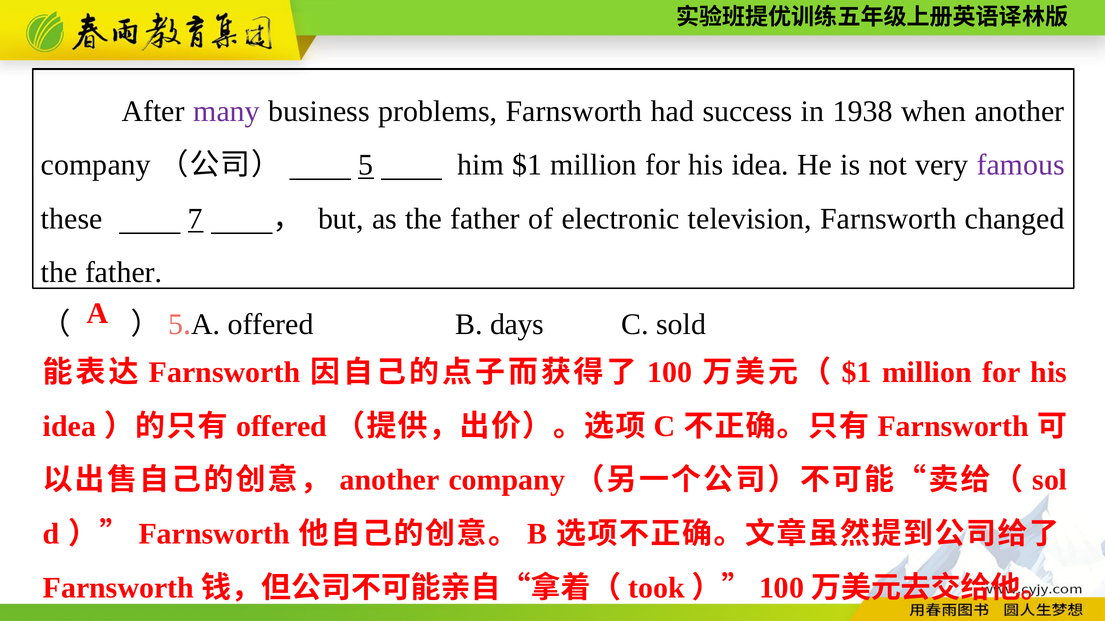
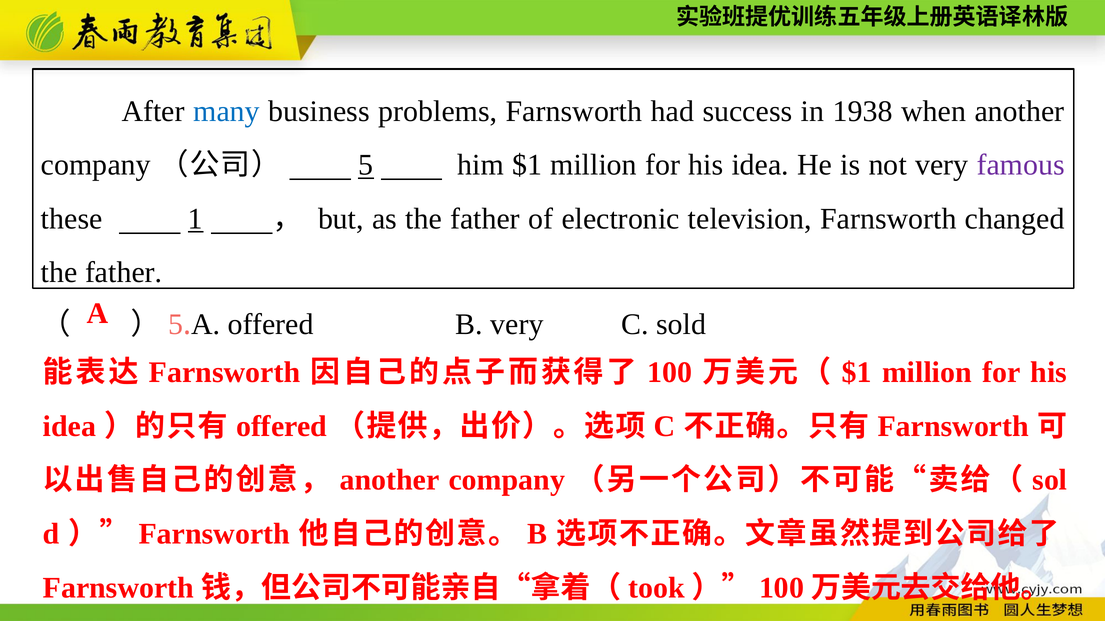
many colour: purple -> blue (227, 111)
7: 7 -> 1 (195, 219)
B days: days -> very (517, 325)
